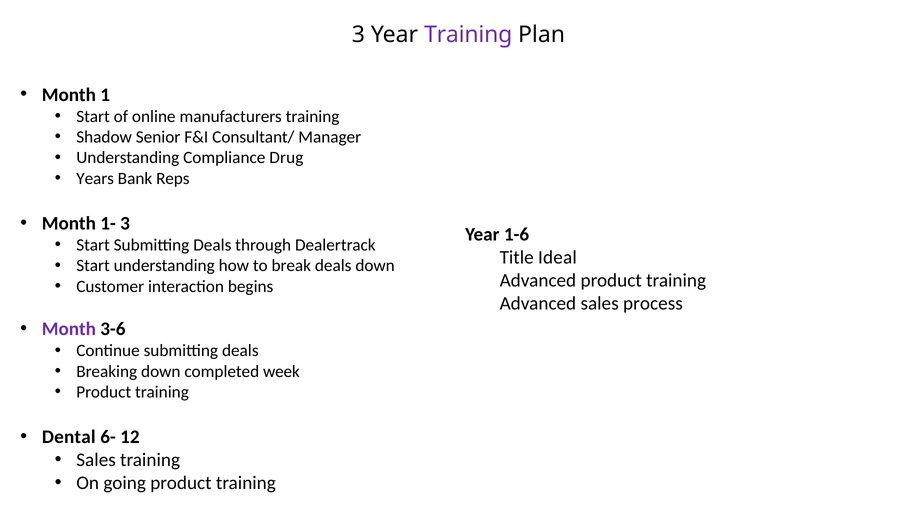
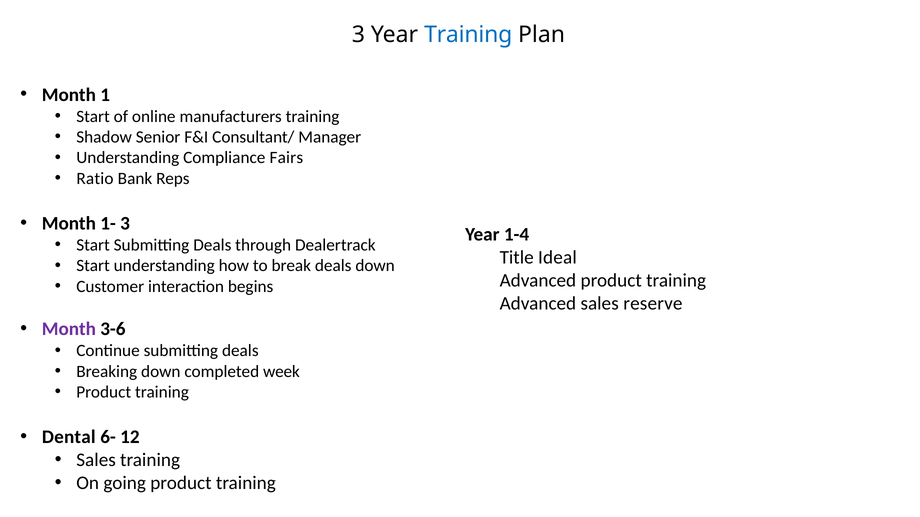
Training colour: purple -> blue (468, 35)
Drug: Drug -> Fairs (286, 158)
Years: Years -> Ratio (95, 179)
1-6: 1-6 -> 1-4 (517, 235)
process: process -> reserve (653, 304)
